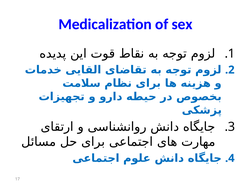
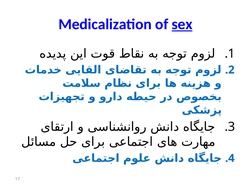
sex underline: none -> present (182, 24)
